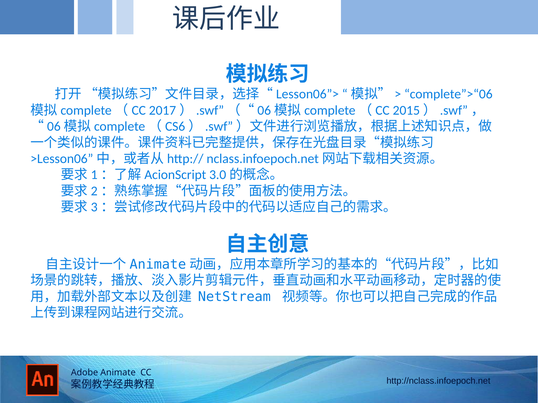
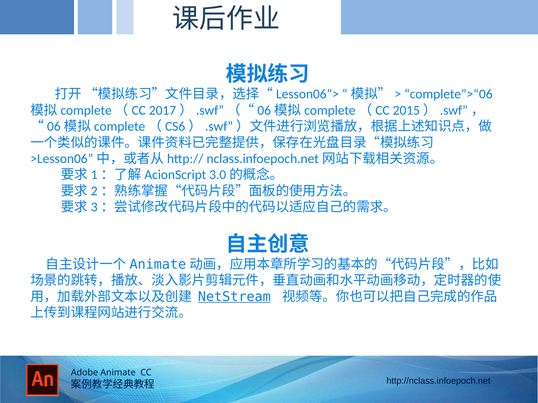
NetStream underline: none -> present (234, 297)
